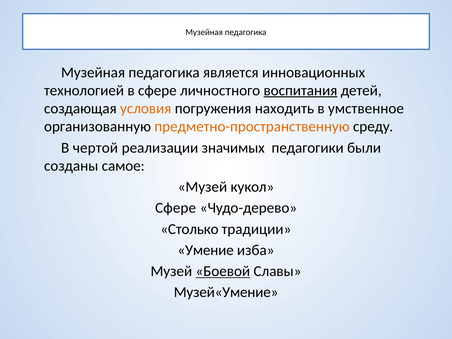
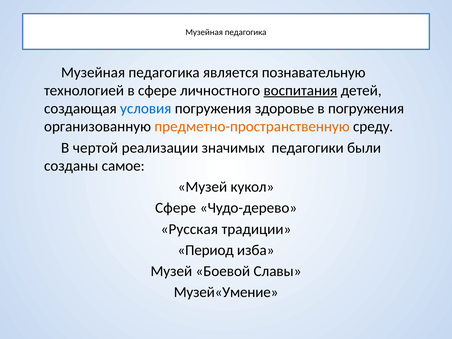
инновационных: инновационных -> познавательную (314, 72)
условия colour: orange -> blue (146, 109)
находить: находить -> здоровье (284, 109)
в умственное: умственное -> погружения (366, 109)
Столько: Столько -> Русская (189, 229)
Умение: Умение -> Период (206, 250)
Боевой underline: present -> none (223, 271)
